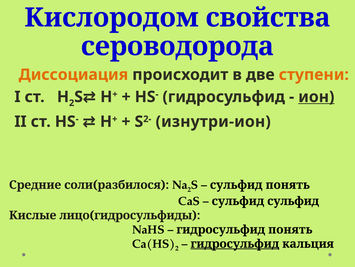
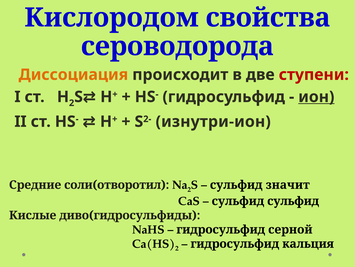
ступени colour: orange -> red (314, 74)
соли(разбилося: соли(разбилося -> соли(отворотил (117, 184)
сульфид понять: понять -> значит (288, 184)
лицо(гидросульфиды: лицо(гидросульфиды -> диво(гидросульфиды (130, 215)
гидросульфид понять: понять -> серной (290, 229)
гидросульфид underline: present -> none (235, 243)
